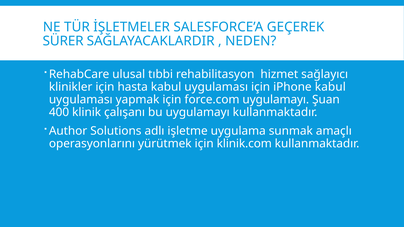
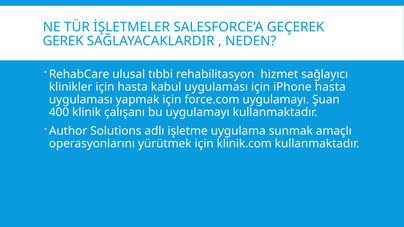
SÜRER: SÜRER -> GEREK (63, 41)
iPhone kabul: kabul -> hasta (330, 87)
